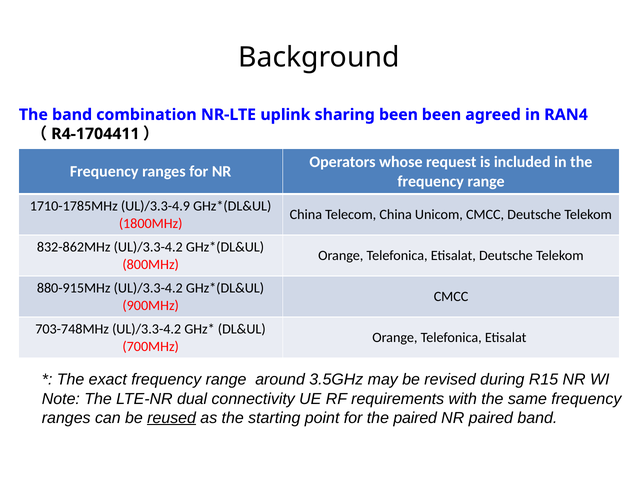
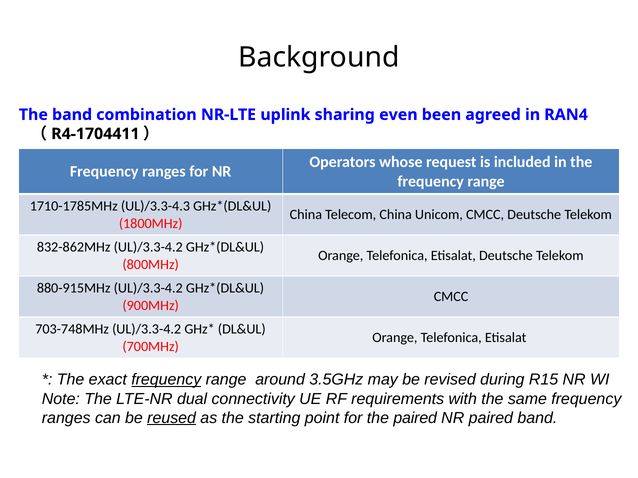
sharing been: been -> even (398, 115)
UL)/3.3-4.9: UL)/3.3-4.9 -> UL)/3.3-4.3 (155, 206)
frequency underline: none -> present (166, 380)
